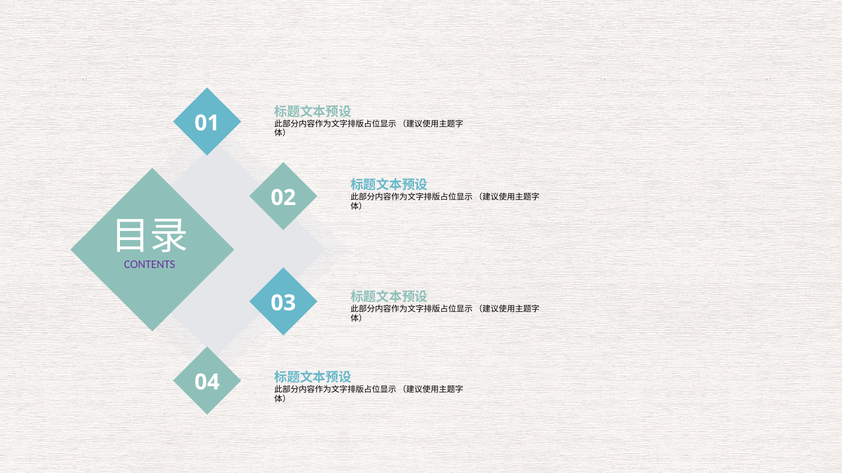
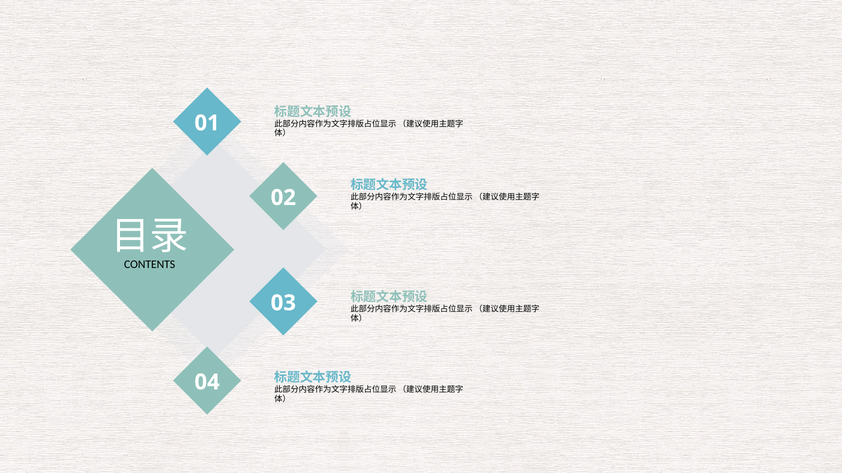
CONTENTS colour: purple -> black (150, 265)
